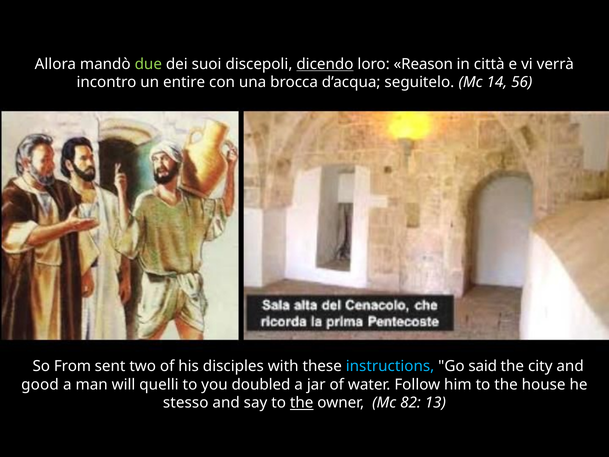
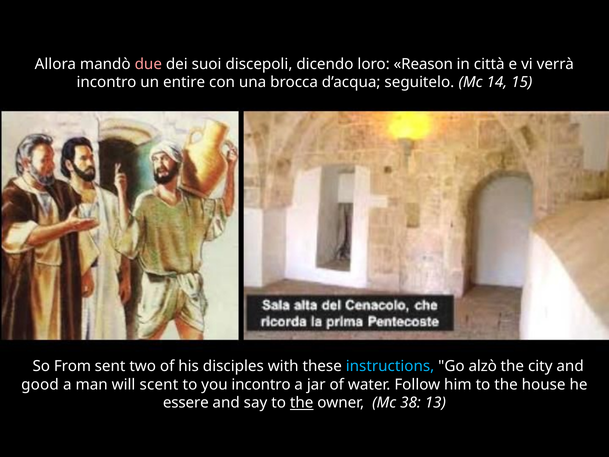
due colour: light green -> pink (148, 64)
dicendo underline: present -> none (325, 64)
56: 56 -> 15 (522, 82)
said: said -> alzò (483, 366)
quelli: quelli -> scent (159, 384)
you doubled: doubled -> incontro (261, 384)
stesso: stesso -> essere (186, 403)
82: 82 -> 38 (410, 403)
